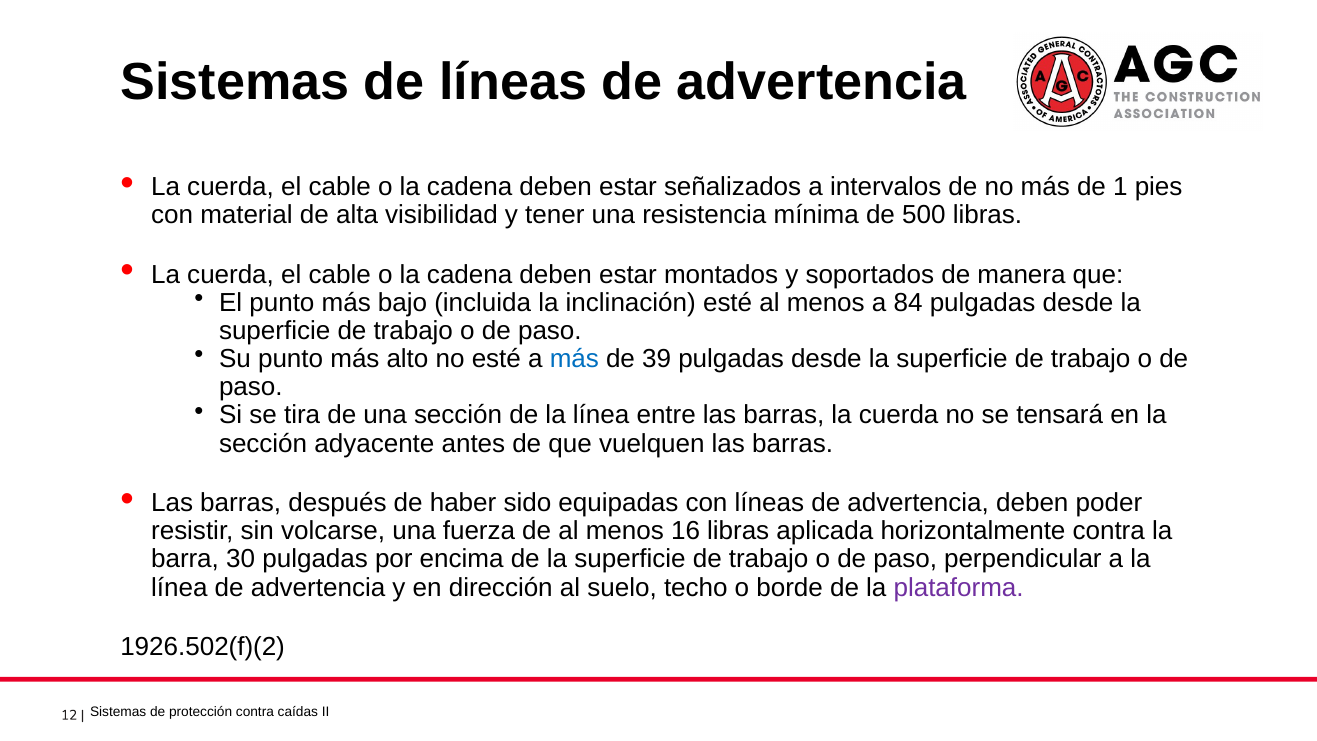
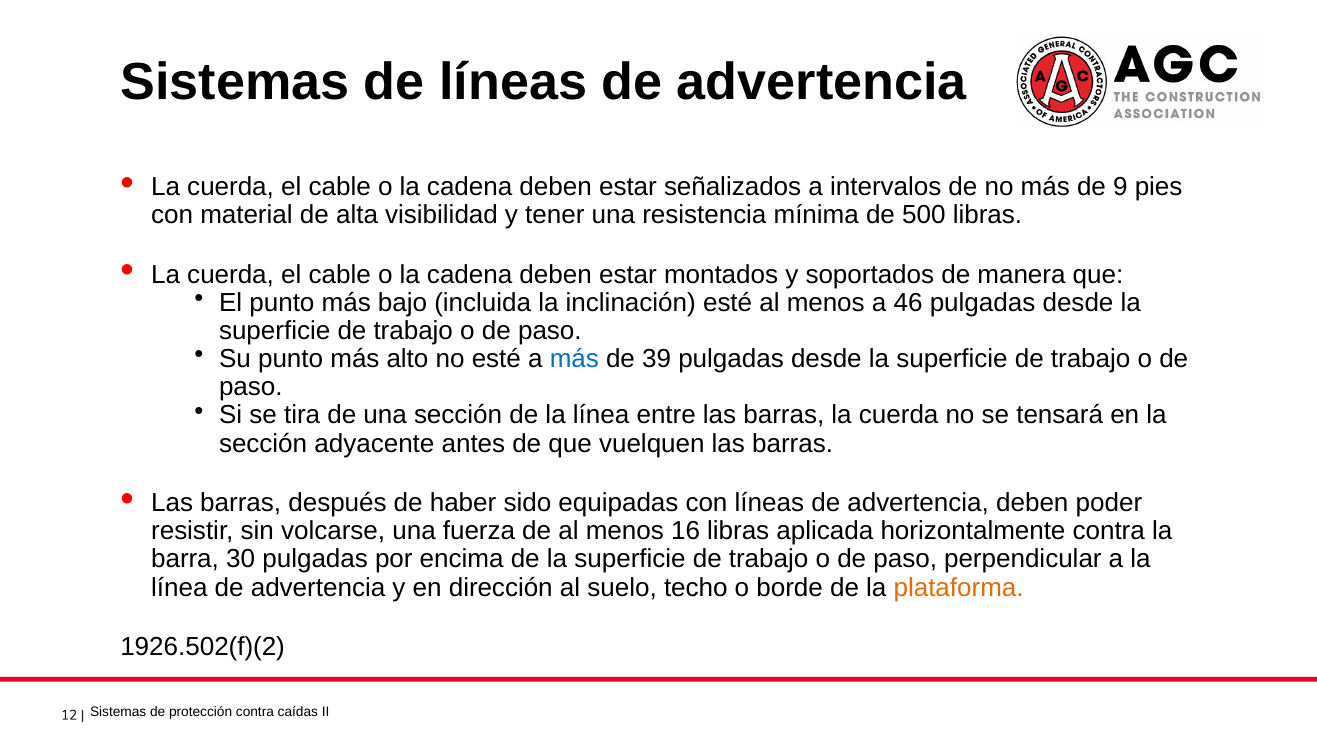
1: 1 -> 9 (1120, 187)
84: 84 -> 46 (908, 303)
plataforma colour: purple -> orange (959, 587)
